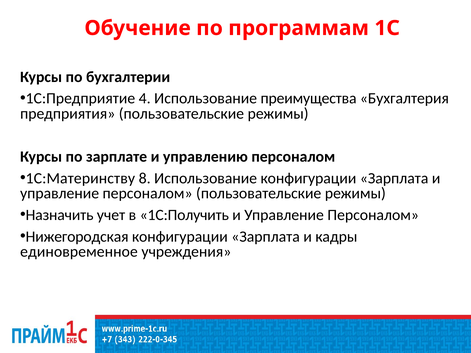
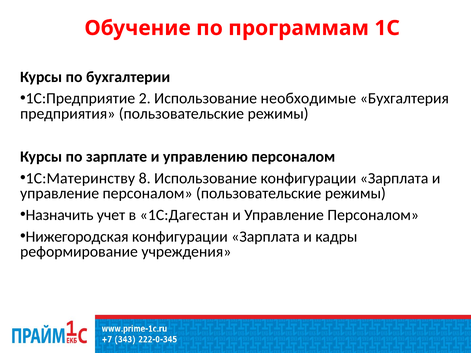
4: 4 -> 2 (145, 99)
преимущества: преимущества -> необходимые (308, 99)
1С:Получить: 1С:Получить -> 1С:Дагестан (184, 215)
единовременное: единовременное -> реформирование (79, 252)
